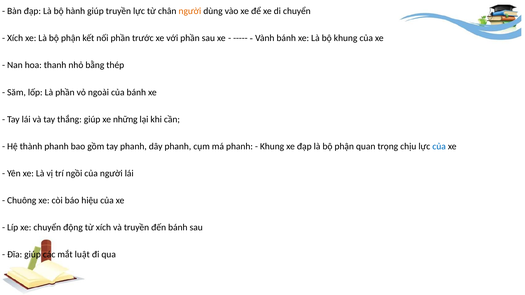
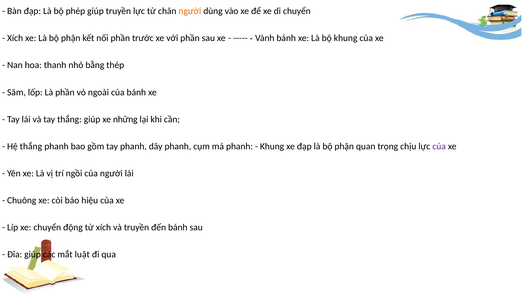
hành: hành -> phép (75, 11)
Hệ thành: thành -> thắng (31, 146)
của colour: blue -> purple (439, 146)
